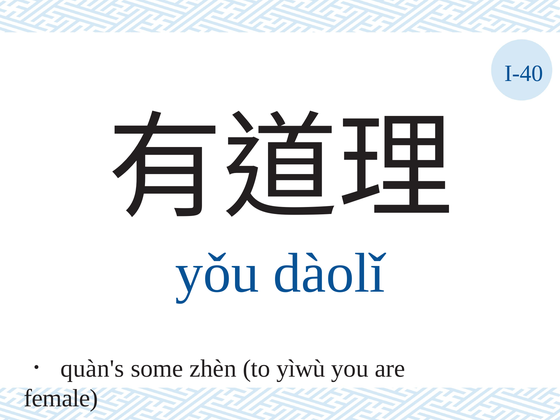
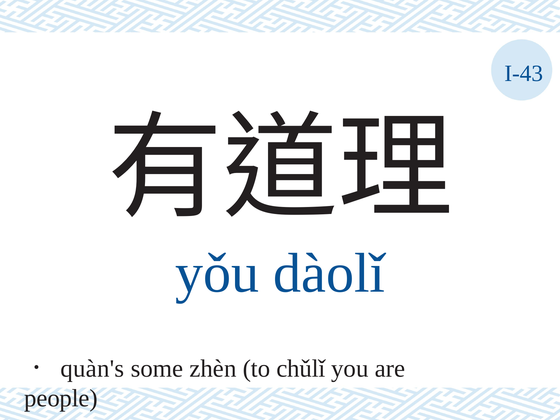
I-40: I-40 -> I-43 (524, 73)
yìwù: yìwù -> chǔlǐ (301, 368)
female: female -> people (61, 398)
